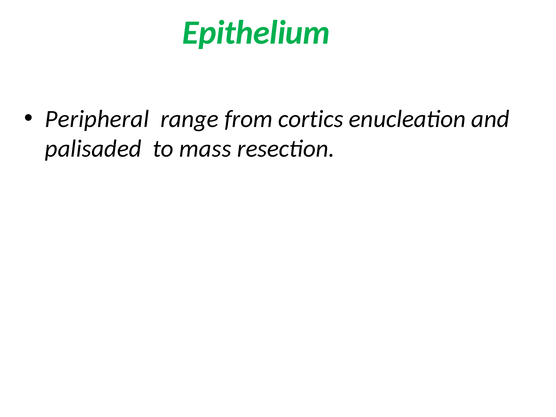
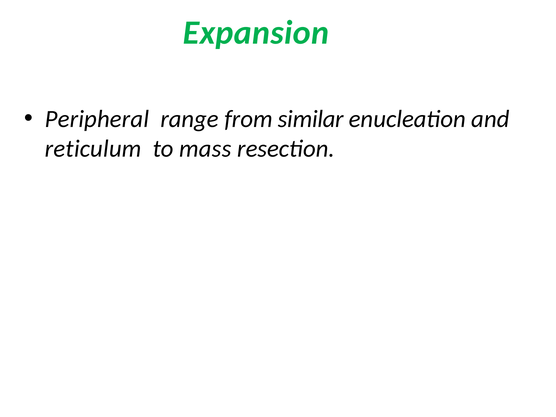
Epithelium: Epithelium -> Expansion (256, 32)
cortics: cortics -> similar (311, 119)
palisaded: palisaded -> reticulum (93, 149)
